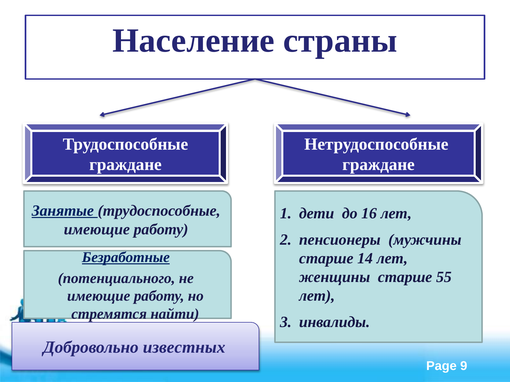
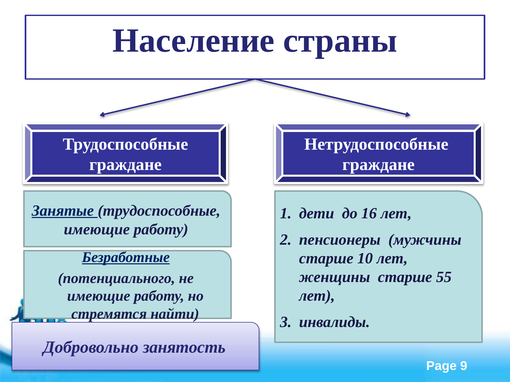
14: 14 -> 10 (365, 259)
известных: известных -> занятость (184, 348)
